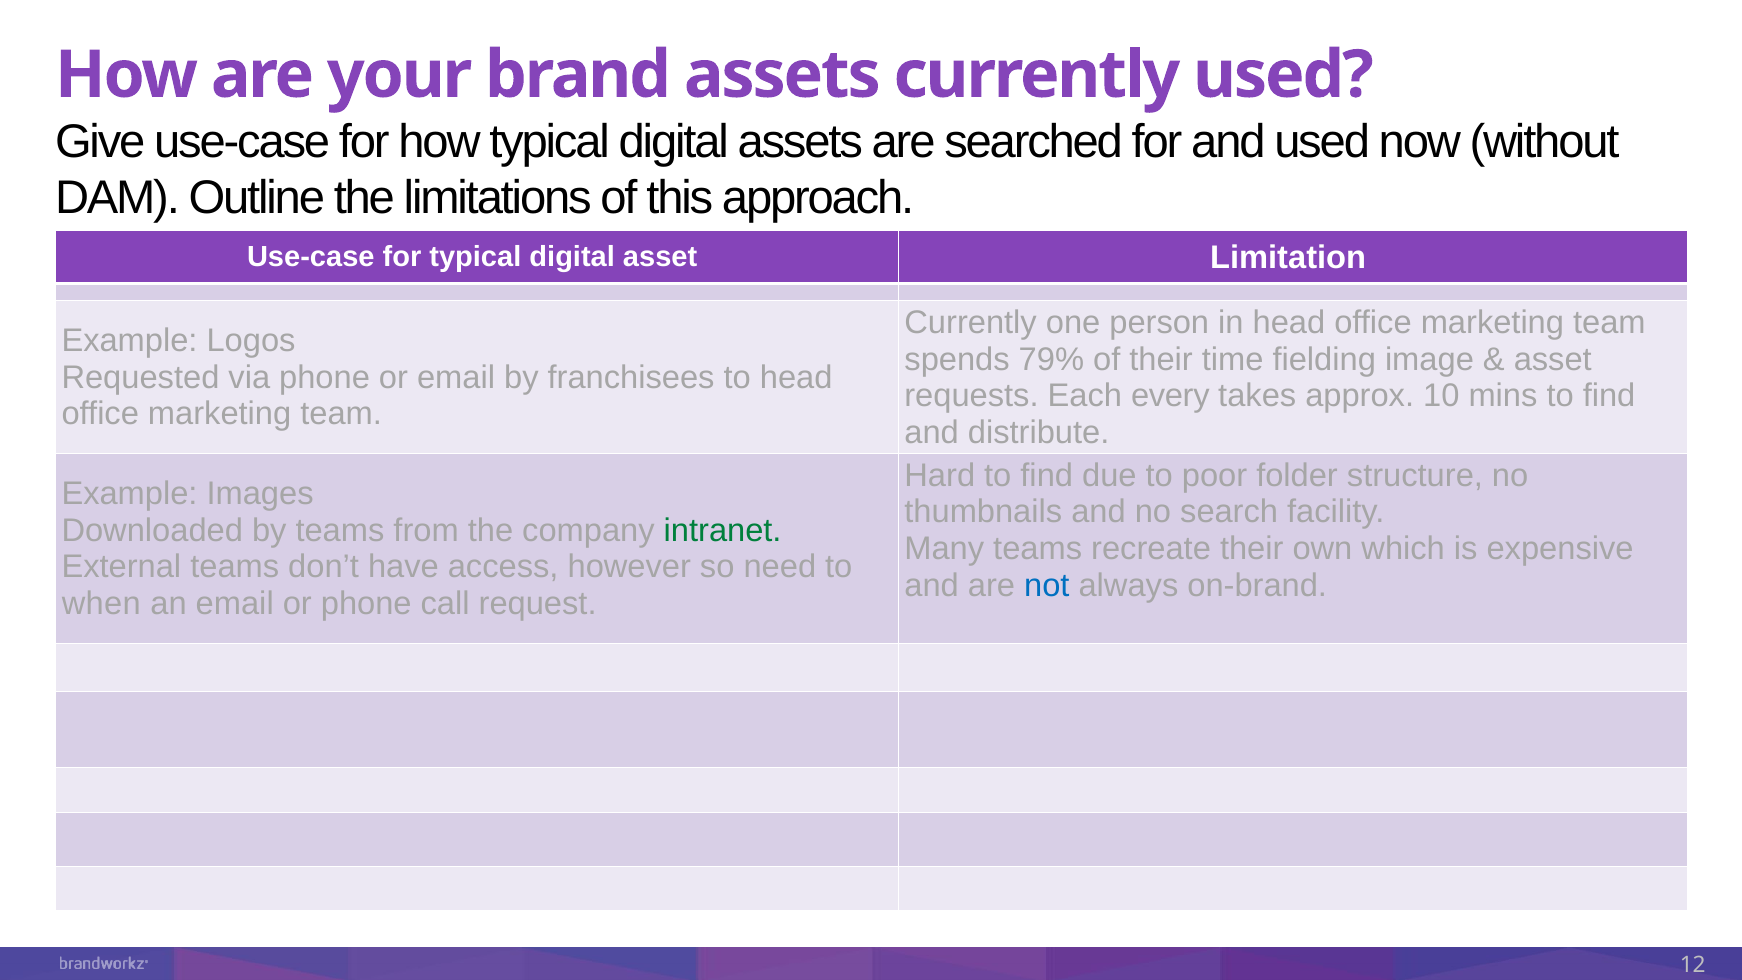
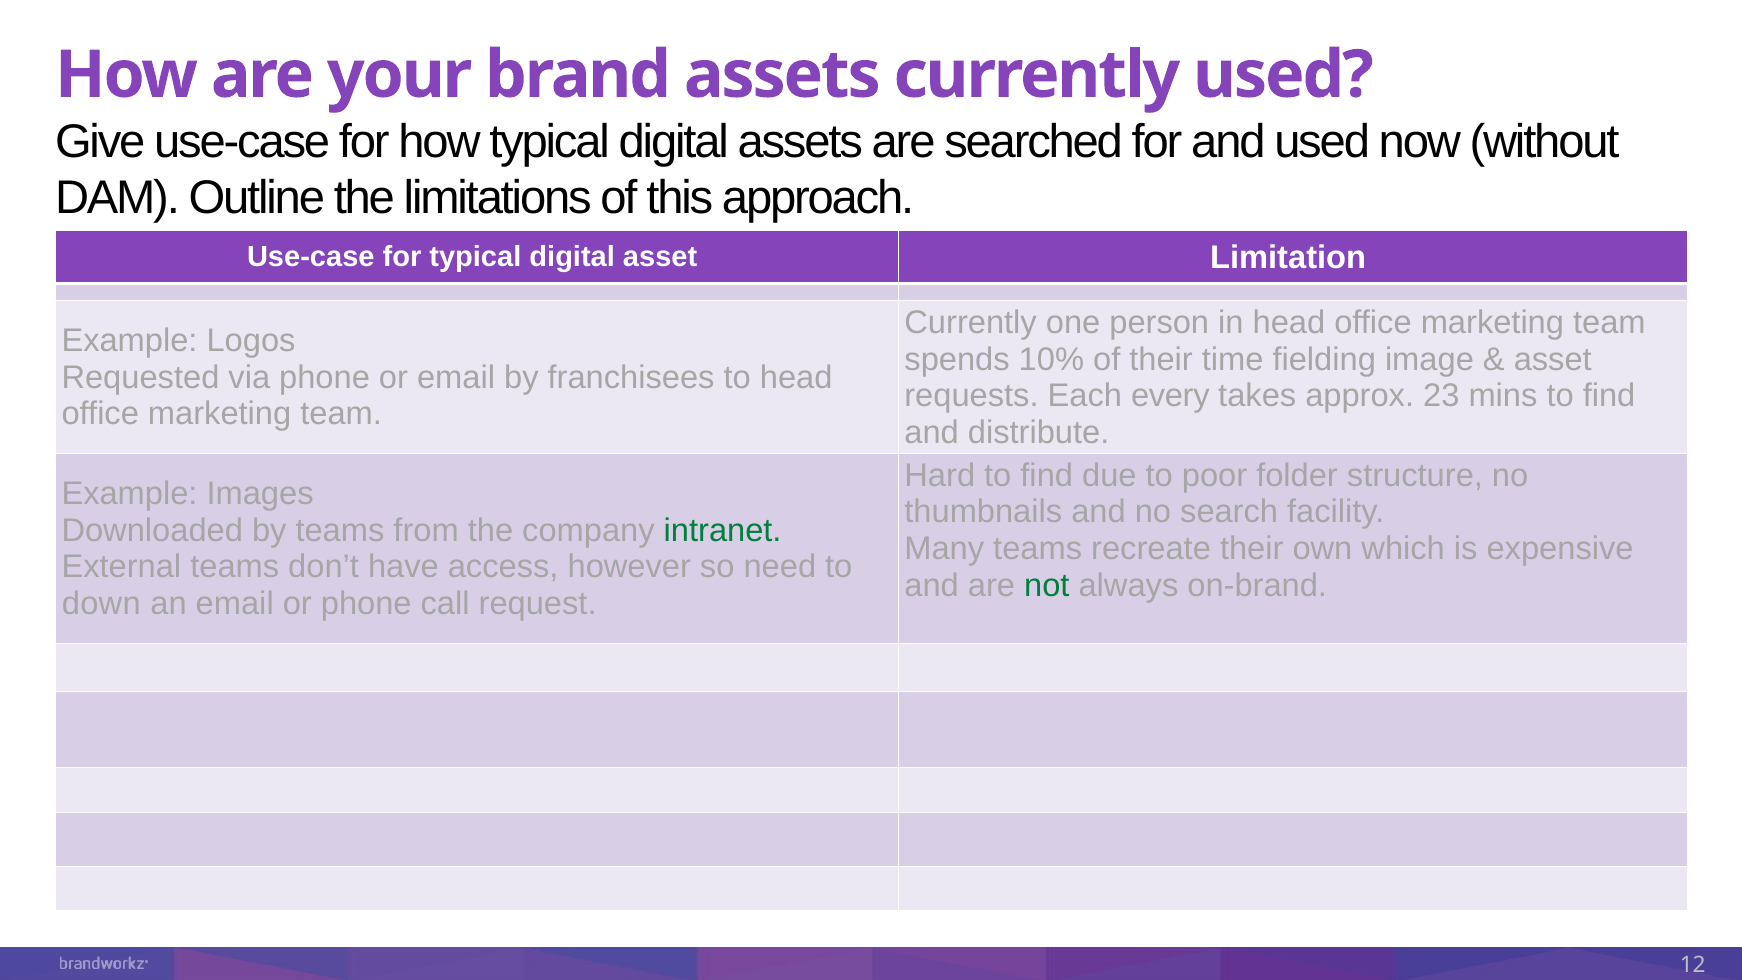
79%: 79% -> 10% (1051, 359)
10: 10 -> 23 (1441, 396)
not colour: blue -> green (1047, 585)
when: when -> down (101, 604)
